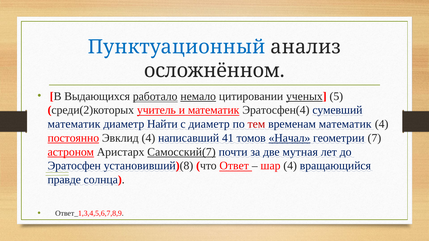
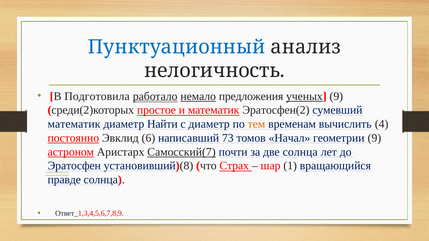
осложнённом: осложнённом -> нелогичность (214, 71)
Выдающихся: Выдающихся -> Подготовила (97, 96)
цитировании: цитировании -> предложения (251, 96)
ученых 5: 5 -> 9 (336, 96)
учитель: учитель -> простое (156, 110)
Эратосфен(4: Эратосфен(4 -> Эратосфен(2 (276, 110)
тем colour: red -> orange (256, 124)
временам математик: математик -> вычислить (345, 124)
Эвклид 4: 4 -> 6 (148, 138)
41: 41 -> 73 (228, 138)
Начал underline: present -> none (289, 138)
геометрии 7: 7 -> 9 (374, 138)
две мутная: мутная -> солнца (300, 152)
Ответ: Ответ -> Страх (234, 166)
шар 4: 4 -> 1 (290, 166)
